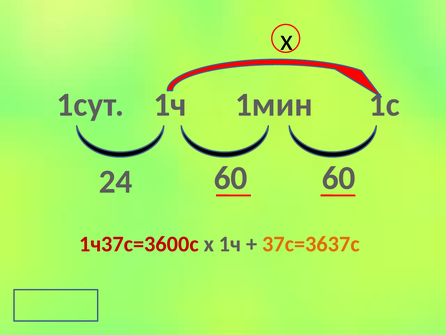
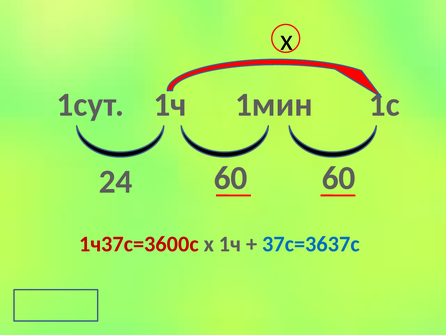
37с=3637с colour: orange -> blue (311, 244)
